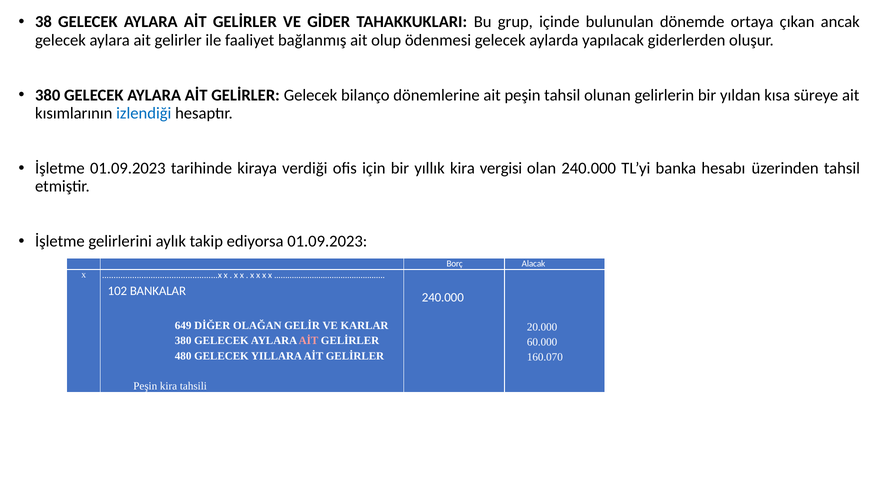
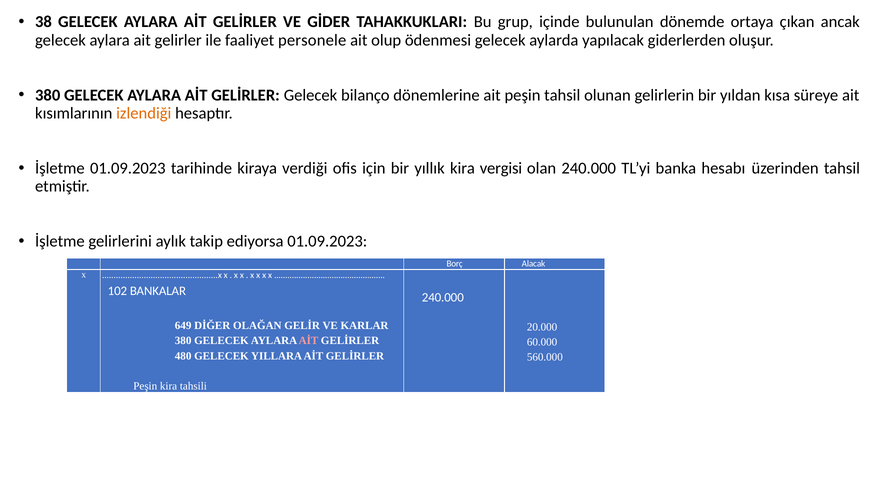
bağlanmış: bağlanmış -> personele (312, 40)
izlendiği colour: blue -> orange (144, 113)
160.070: 160.070 -> 560.000 (545, 357)
